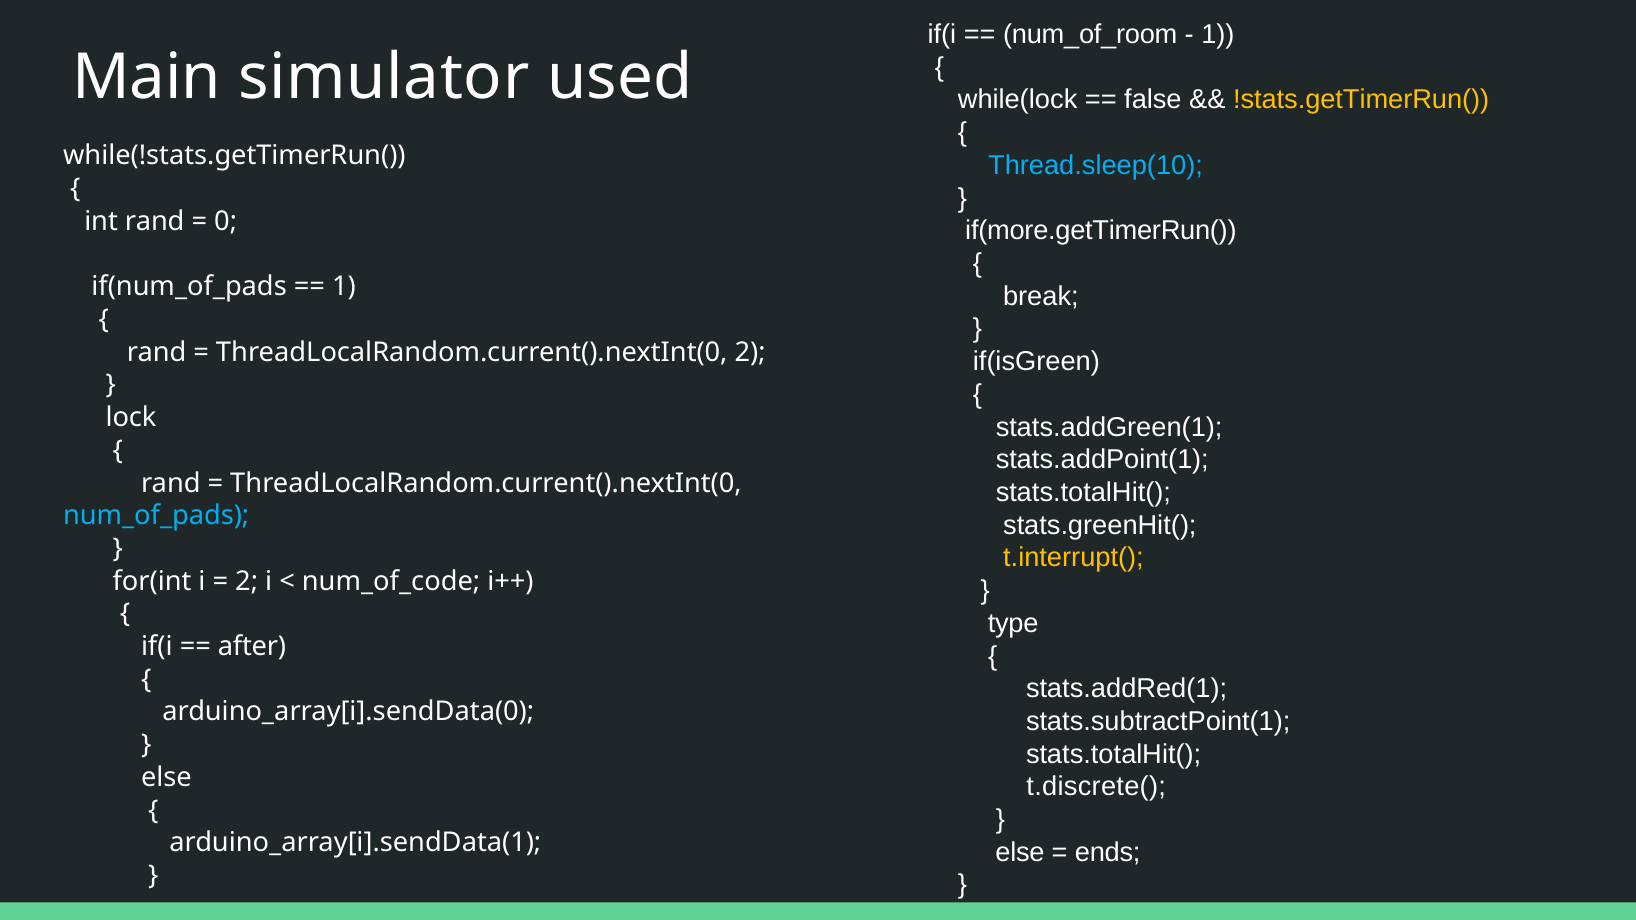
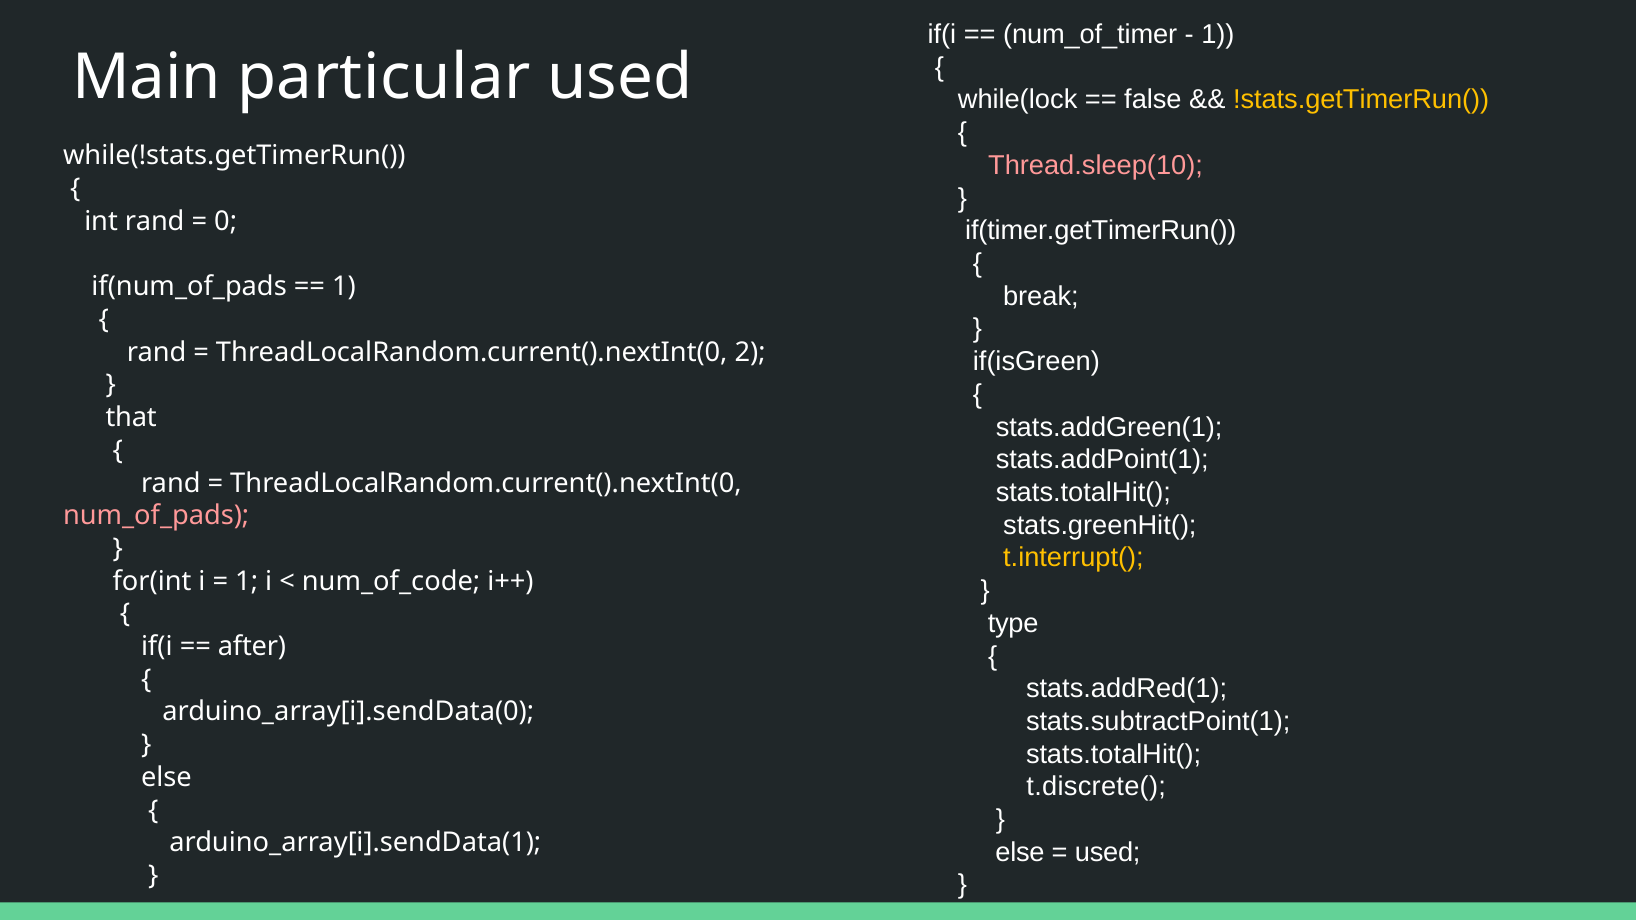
num_of_room: num_of_room -> num_of_timer (1090, 35)
simulator: simulator -> particular (384, 78)
Thread.sleep(10 colour: light blue -> pink (1096, 165)
if(more.getTimerRun(: if(more.getTimerRun( -> if(timer.getTimerRun( (1101, 231)
lock: lock -> that (131, 418)
num_of_pads colour: light blue -> pink (156, 516)
2: 2 -> 1 (247, 581)
ends: ends -> used (1108, 853)
